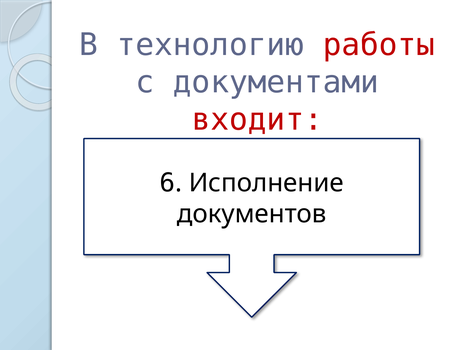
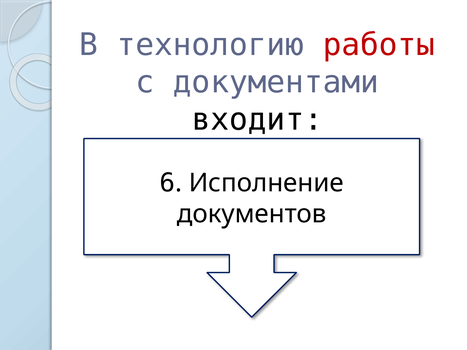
входит colour: red -> black (257, 120)
